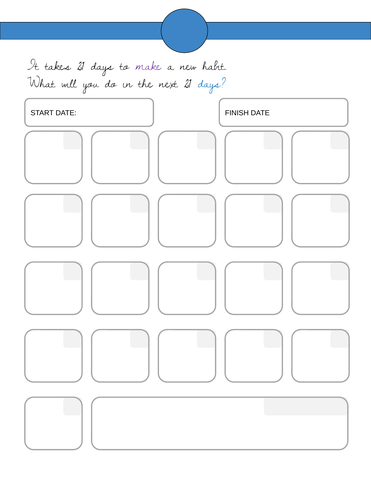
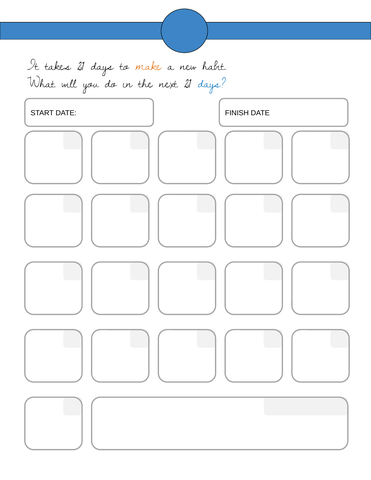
make colour: purple -> orange (148, 65)
